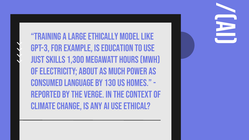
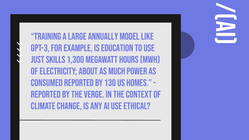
ethically: ethically -> annually (103, 36)
consumed language: language -> reported (79, 83)
